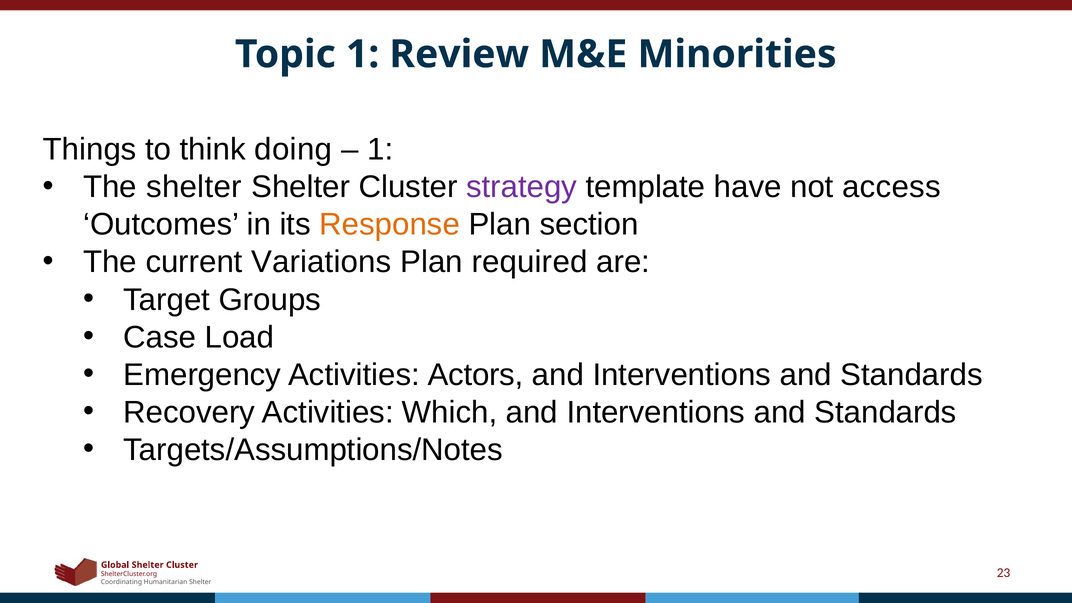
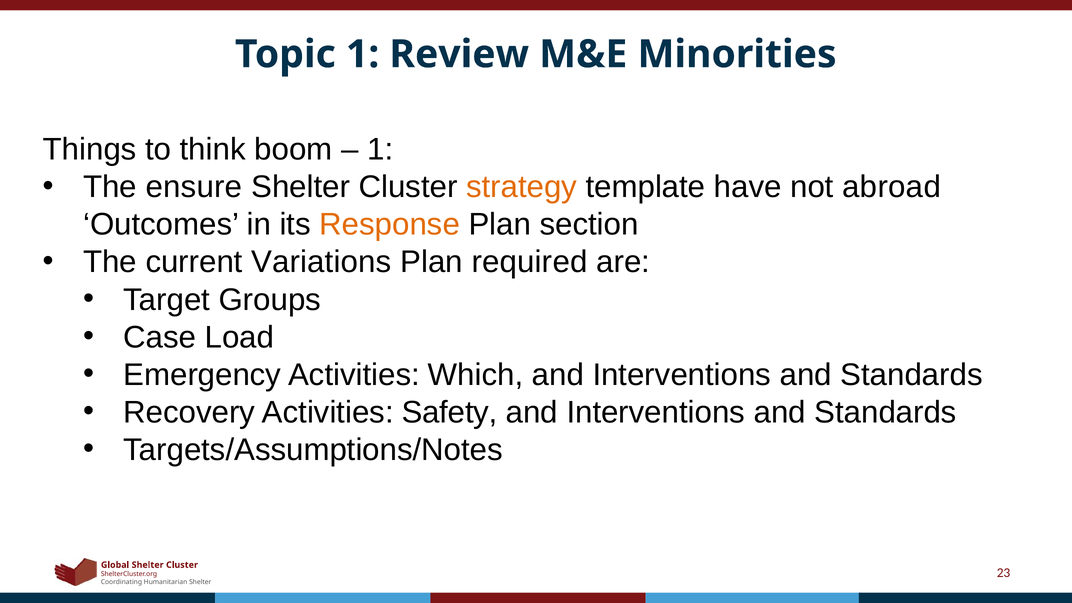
doing: doing -> boom (293, 150)
The shelter: shelter -> ensure (194, 187)
strategy colour: purple -> orange (522, 187)
access: access -> abroad (892, 187)
Actors: Actors -> Which (476, 375)
Which: Which -> Safety (450, 412)
